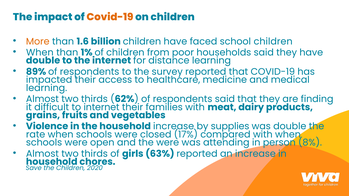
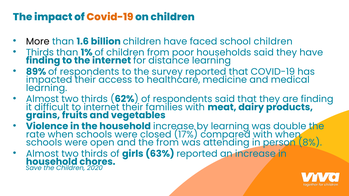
More colour: orange -> black (38, 41)
When: When -> Thirds (40, 53)
double: double -> finding (43, 61)
by supplies: supplies -> learning (230, 127)
the were: were -> from (168, 143)
